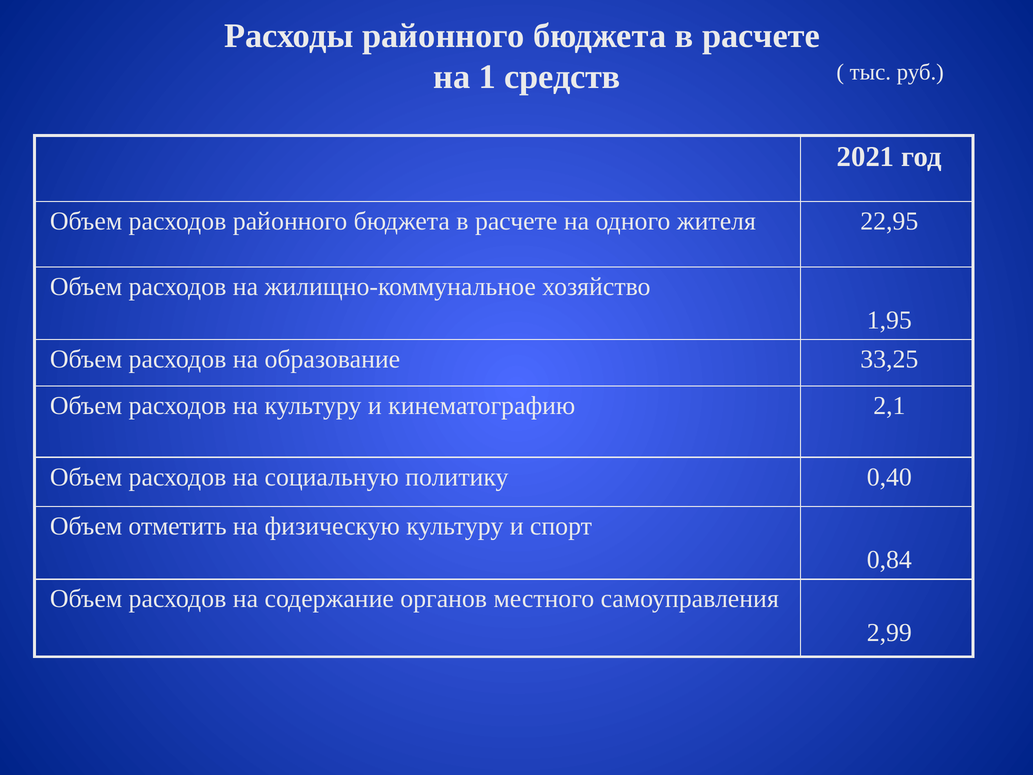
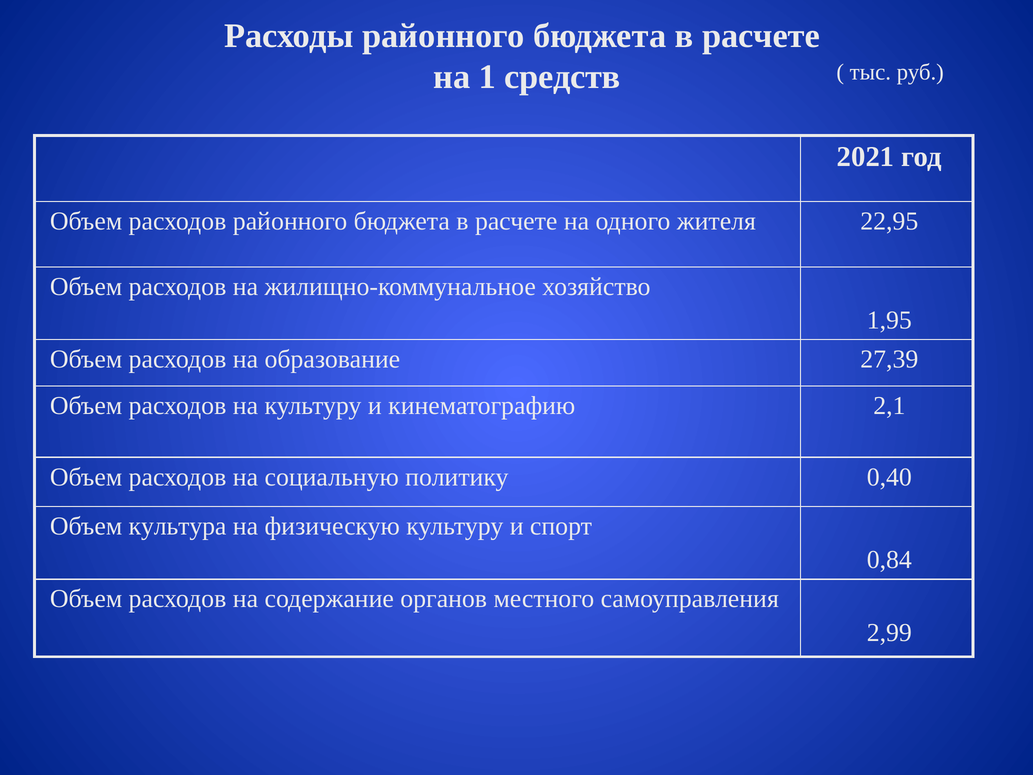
33,25: 33,25 -> 27,39 (889, 359)
отметить: отметить -> культура (178, 526)
